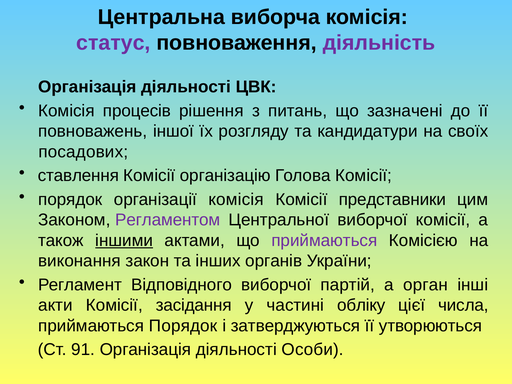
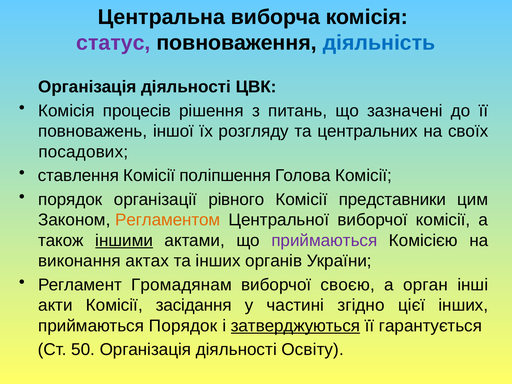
діяльність colour: purple -> blue (379, 43)
кандидатури: кандидатури -> центральних (368, 131)
організацію: організацію -> поліпшення (225, 176)
організації комісія: комісія -> рівного (236, 200)
Регламентом colour: purple -> orange (168, 220)
закон: закон -> актах (147, 261)
Відповідного: Відповідного -> Громадянам (182, 285)
партій: партій -> своєю (348, 285)
обліку: обліку -> згідно (361, 305)
цієї числа: числа -> інших (463, 305)
затверджуються underline: none -> present (295, 326)
утворюються: утворюються -> гарантується (430, 326)
91: 91 -> 50 (83, 350)
Особи: Особи -> Освіту (313, 350)
